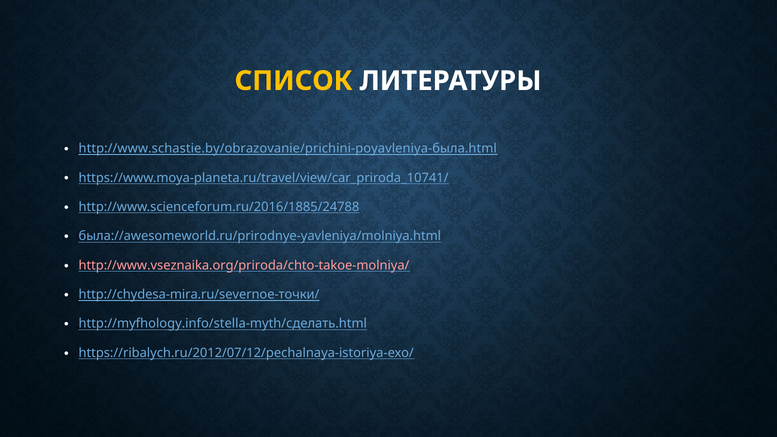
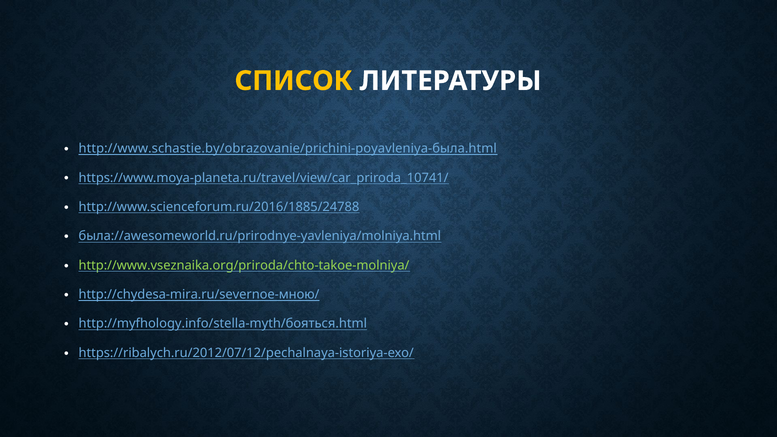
http://www.vseznaika.org/priroda/chto-takoe-molniya/ colour: pink -> light green (244, 265)
http://chydesa-mira.ru/severnoe-точки/: http://chydesa-mira.ru/severnoe-точки/ -> http://chydesa-mira.ru/severnoe-мною/ (199, 295)
http://myfhology.info/stella-myth/сделать.html: http://myfhology.info/stella-myth/сделать.html -> http://myfhology.info/stella-myth/бояться.html (223, 324)
